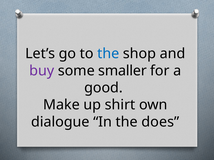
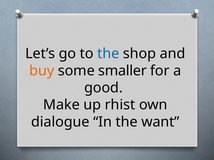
buy colour: purple -> orange (42, 71)
shirt: shirt -> rhist (120, 105)
does: does -> want (160, 122)
